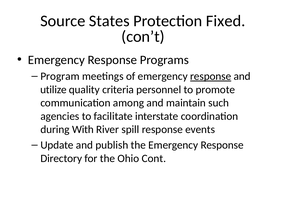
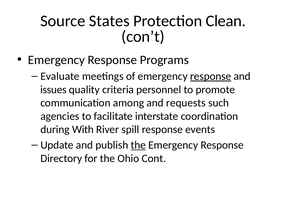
Fixed: Fixed -> Clean (226, 21)
Program: Program -> Evaluate (60, 76)
utilize: utilize -> issues (53, 90)
maintain: maintain -> requests (186, 103)
the underline: none -> present (138, 145)
